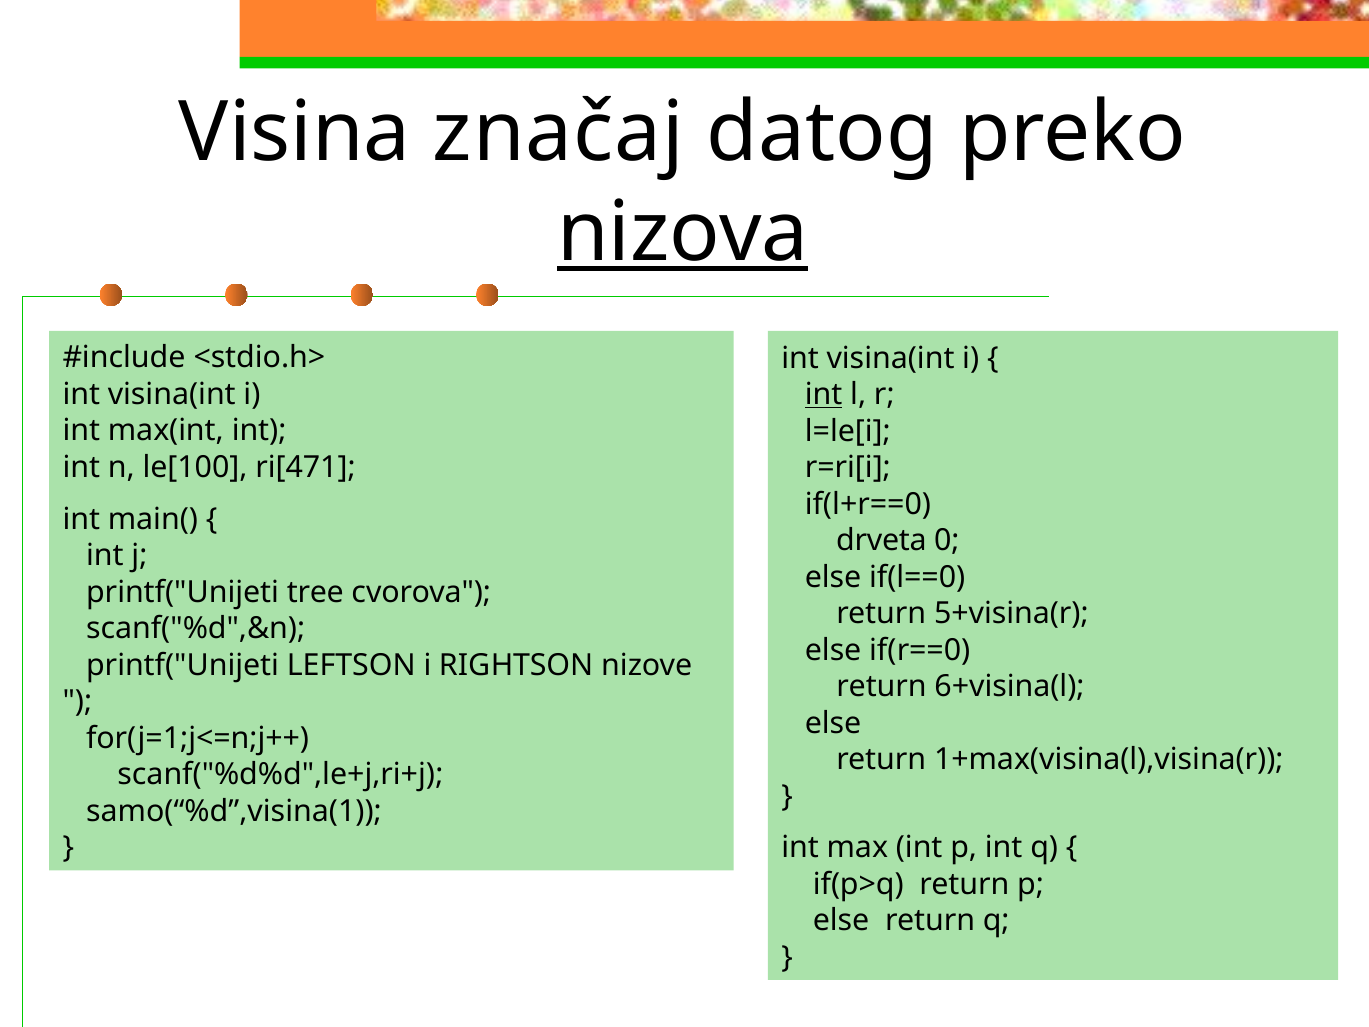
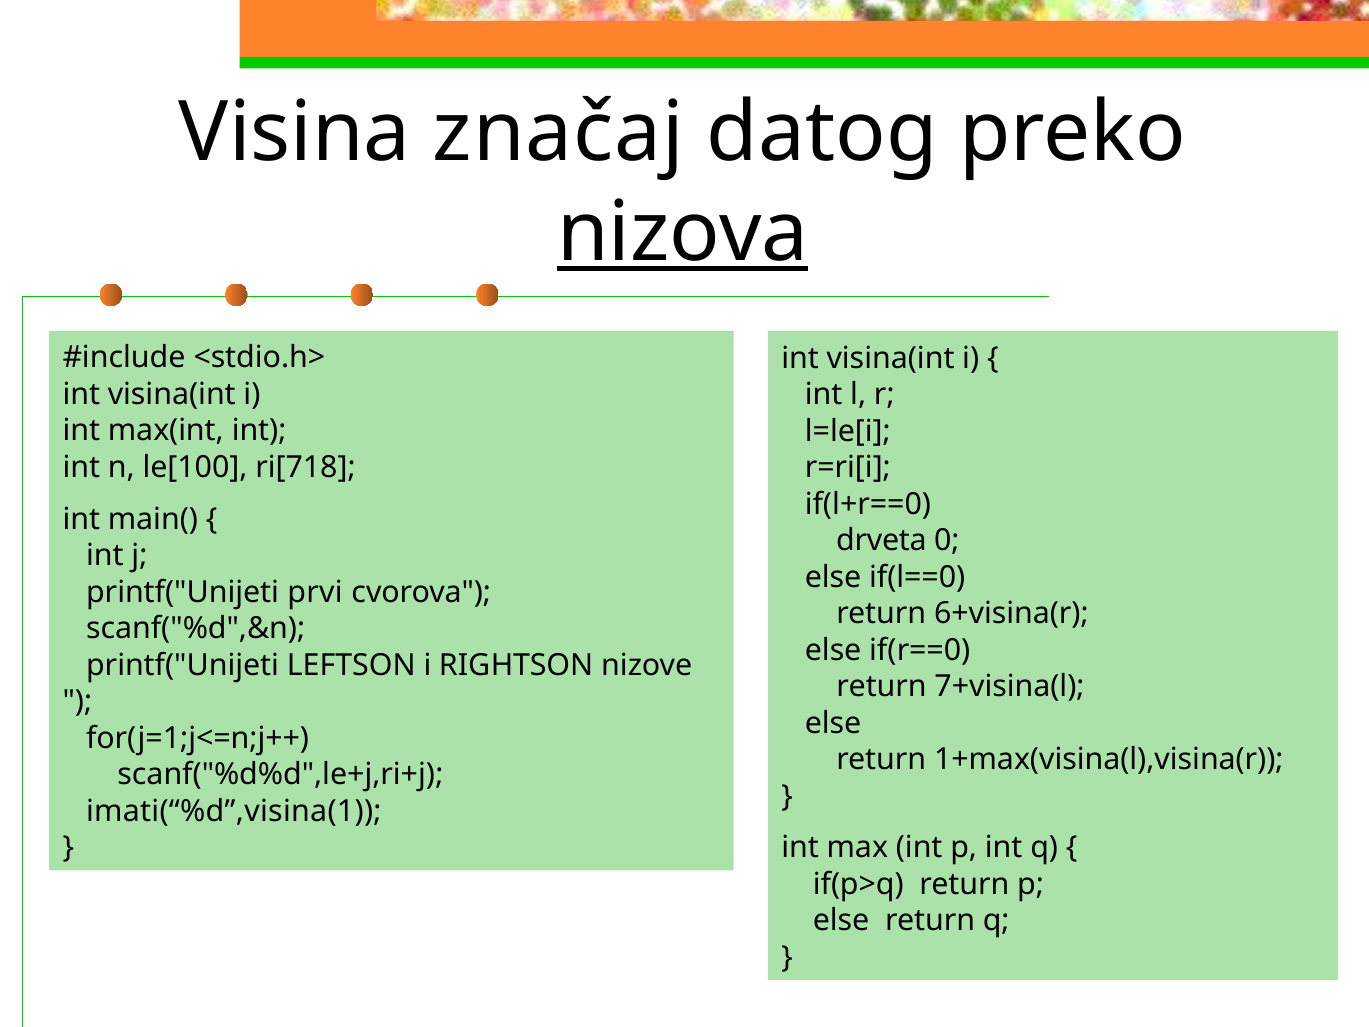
int underline: present -> none (824, 394)
ri[471: ri[471 -> ri[718 (305, 467)
tree: tree -> prvi (315, 592)
5+visina(r: 5+visina(r -> 6+visina(r (1011, 613)
6+visina(l: 6+visina(l -> 7+visina(l (1009, 686)
samo(“%d”,visina(1: samo(“%d”,visina(1 -> imati(“%d”,visina(1 (234, 811)
